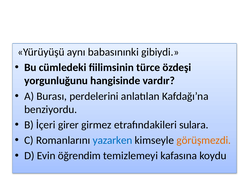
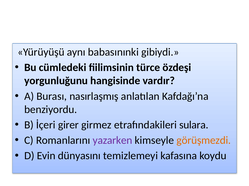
perdelerini: perdelerini -> nasırlaşmış (94, 97)
yazarken colour: blue -> purple (112, 141)
öğrendim: öğrendim -> dünyasını (79, 156)
